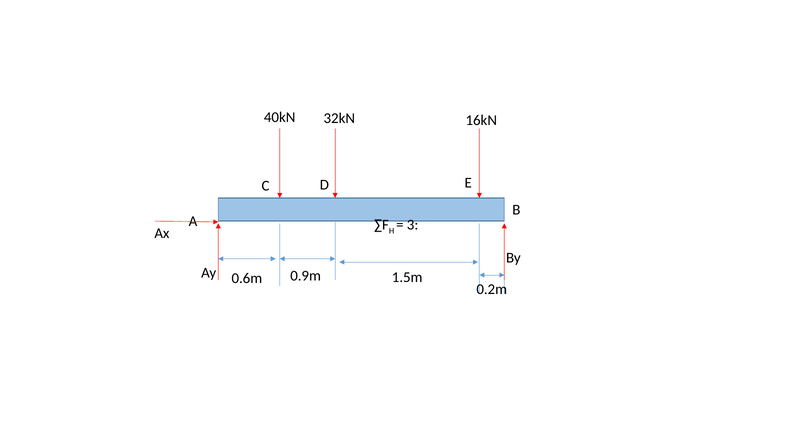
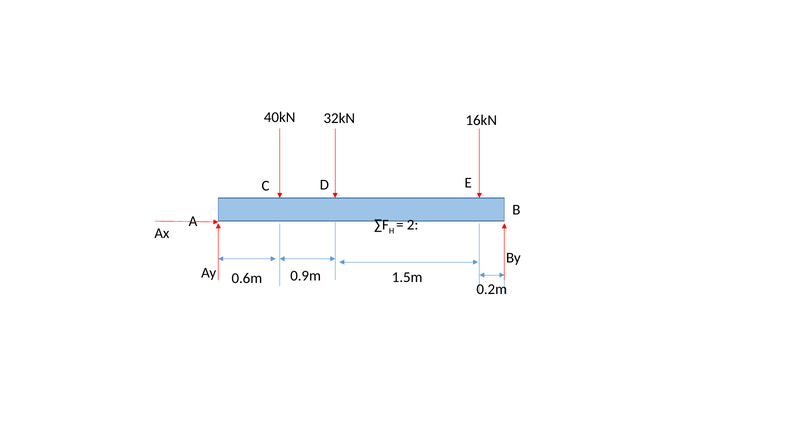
3: 3 -> 2 (413, 225)
